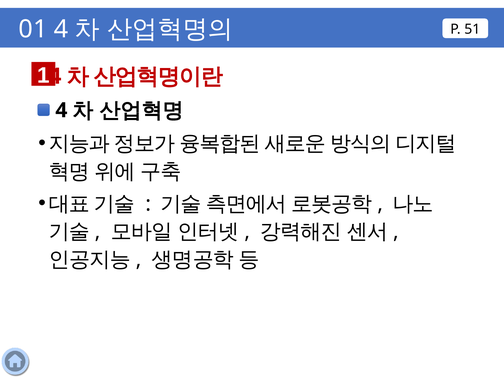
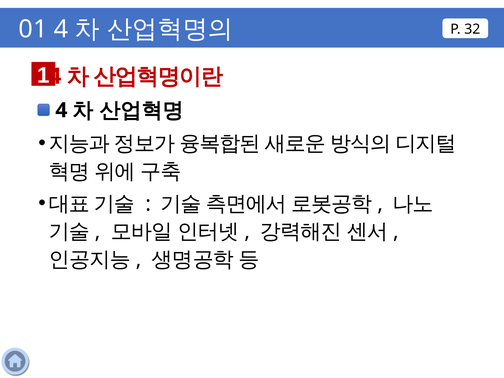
51: 51 -> 32 (472, 29)
